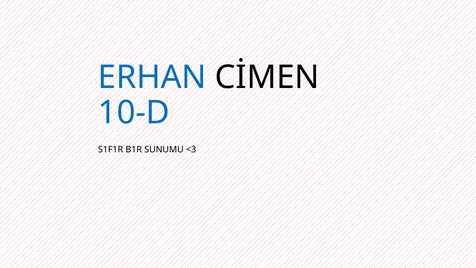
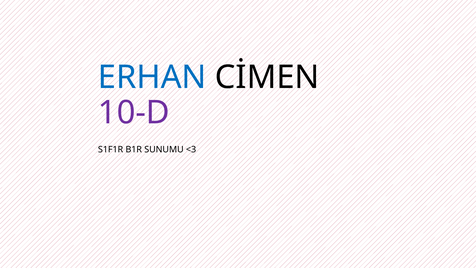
10-D colour: blue -> purple (134, 113)
